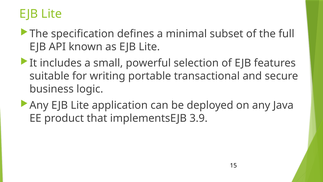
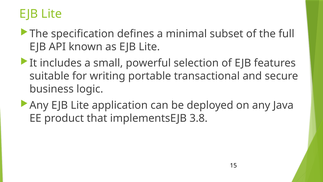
3.9: 3.9 -> 3.8 (199, 118)
